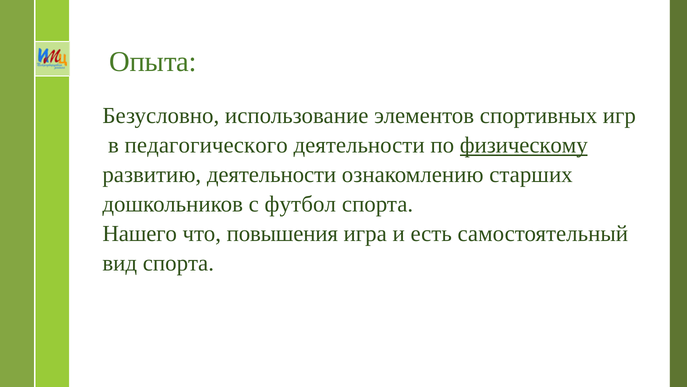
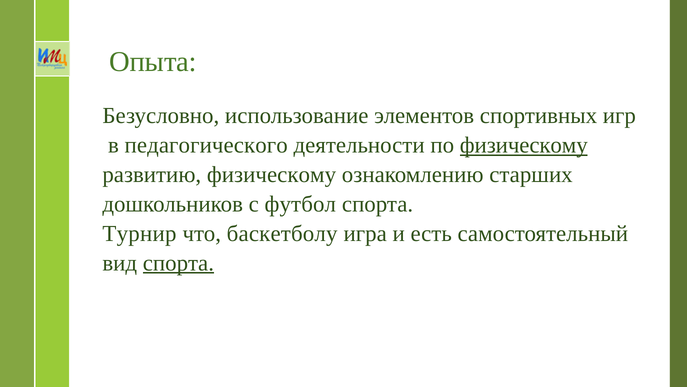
развитию деятельности: деятельности -> физическому (271, 174)
Нашего: Нашего -> Турнир (139, 233)
повышения: повышения -> баскетболу (282, 233)
спорта underline: none -> present (178, 263)
